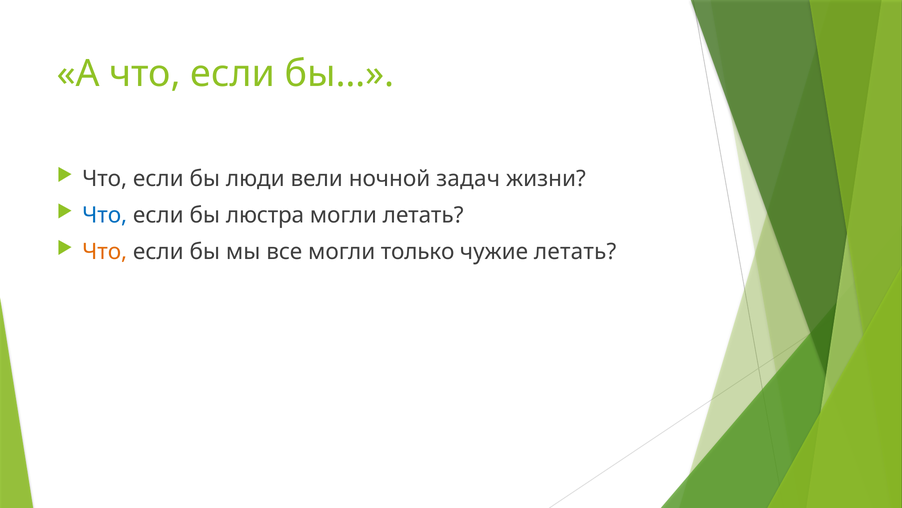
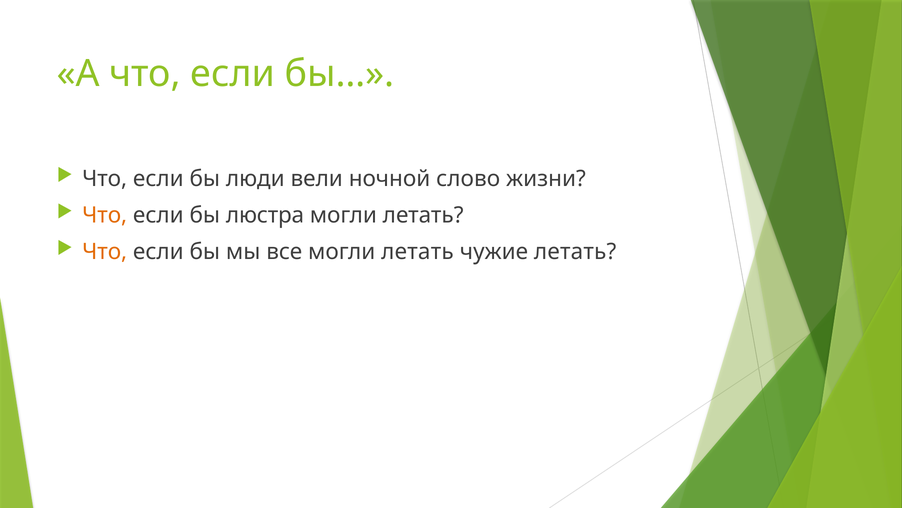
задач: задач -> слово (468, 178)
Что colour: blue -> orange (105, 215)
все могли только: только -> летать (417, 251)
